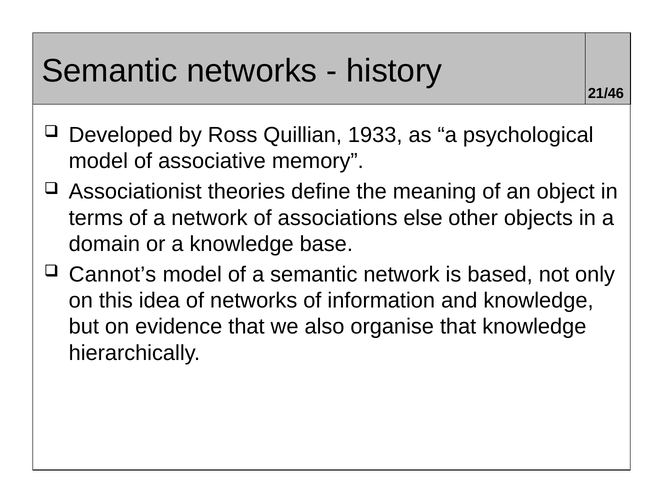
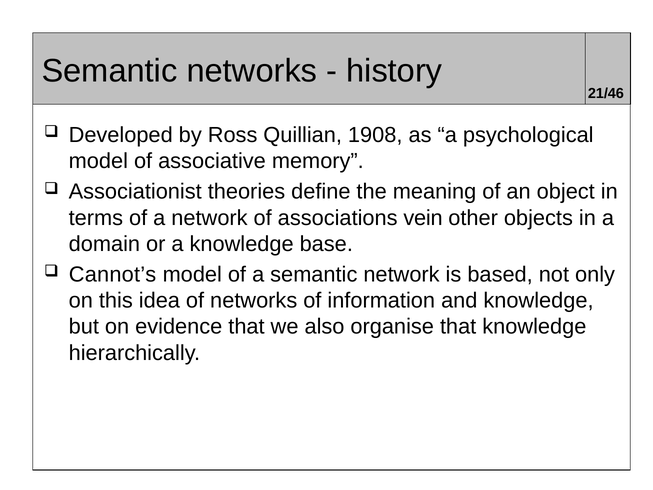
1933: 1933 -> 1908 (375, 135)
else: else -> vein (423, 218)
